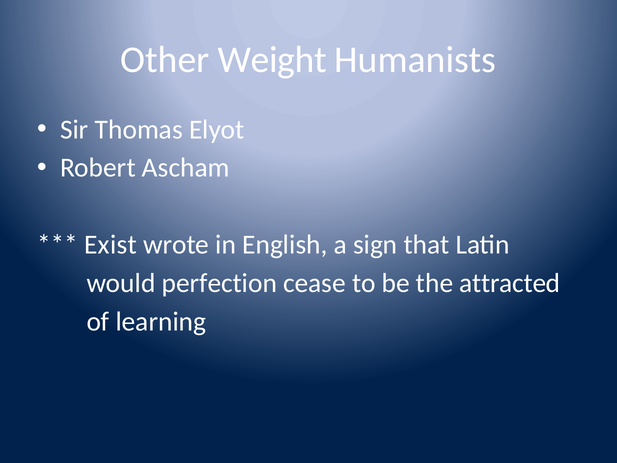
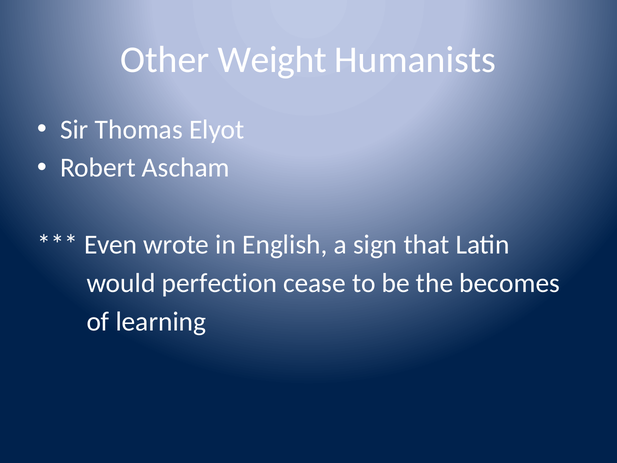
Exist: Exist -> Even (111, 245)
attracted: attracted -> becomes (510, 283)
